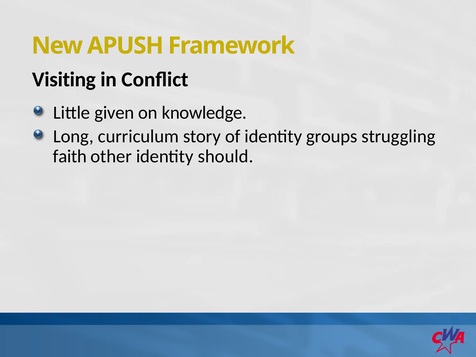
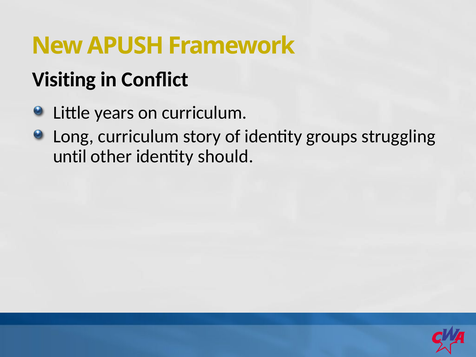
given: given -> years (114, 113)
on knowledge: knowledge -> curriculum (204, 113)
faith: faith -> until (70, 156)
